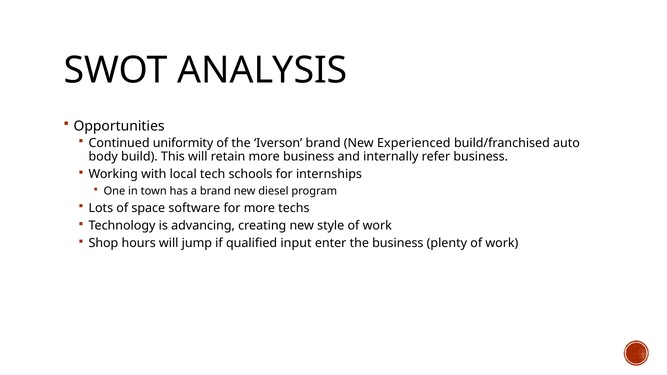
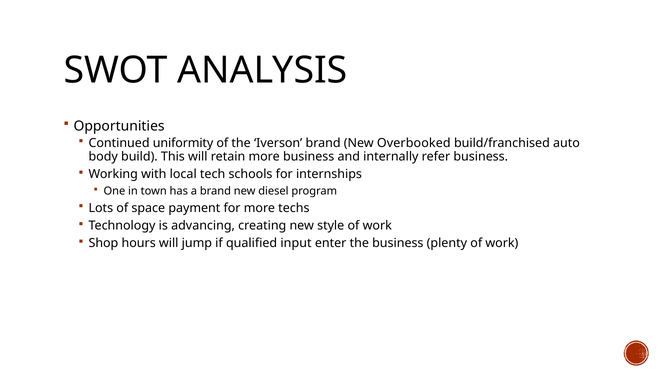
Experienced: Experienced -> Overbooked (414, 143)
software: software -> payment (194, 208)
